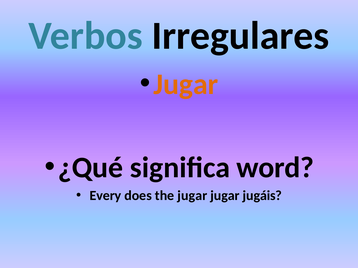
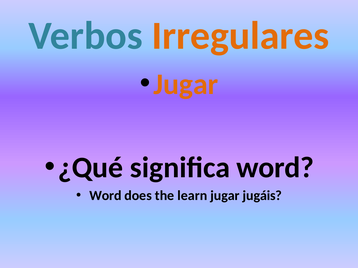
Irregulares colour: black -> orange (240, 36)
Every: Every -> Word (105, 196)
the jugar: jugar -> learn (192, 196)
